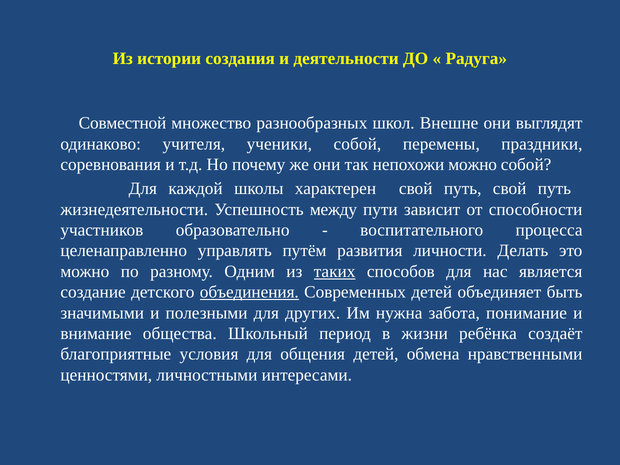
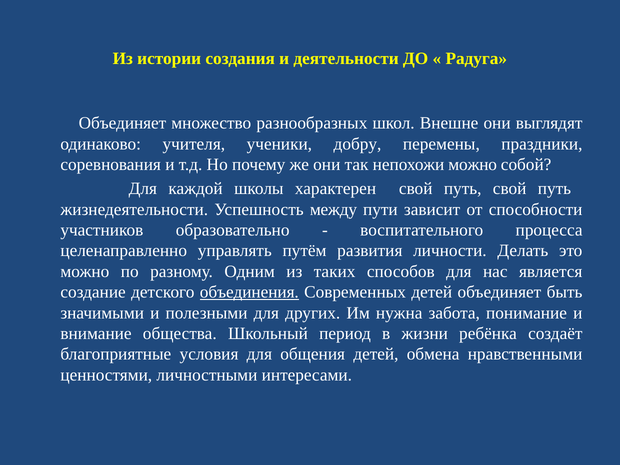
Совместной: Совместной -> Объединяет (122, 123)
ученики собой: собой -> добру (358, 144)
таких underline: present -> none (335, 272)
